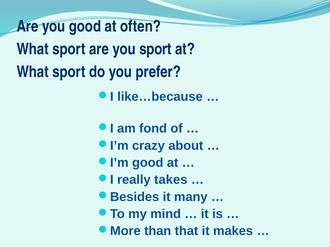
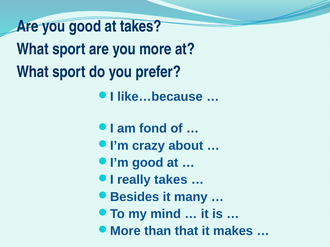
at often: often -> takes (141, 26)
you sport: sport -> more (155, 49)
